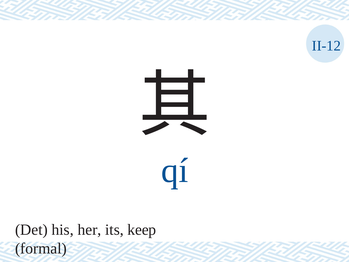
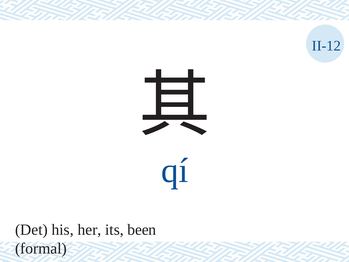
keep: keep -> been (142, 230)
